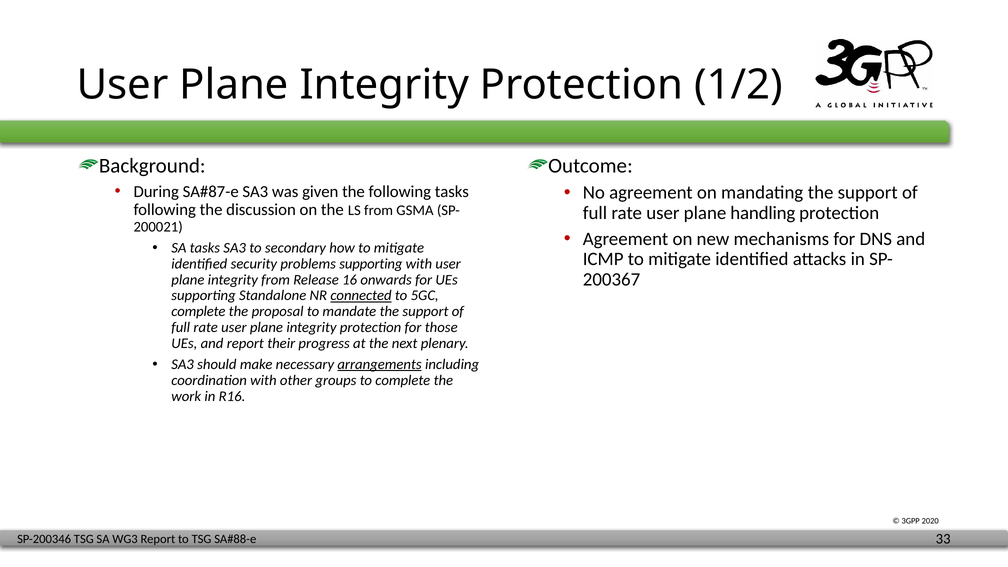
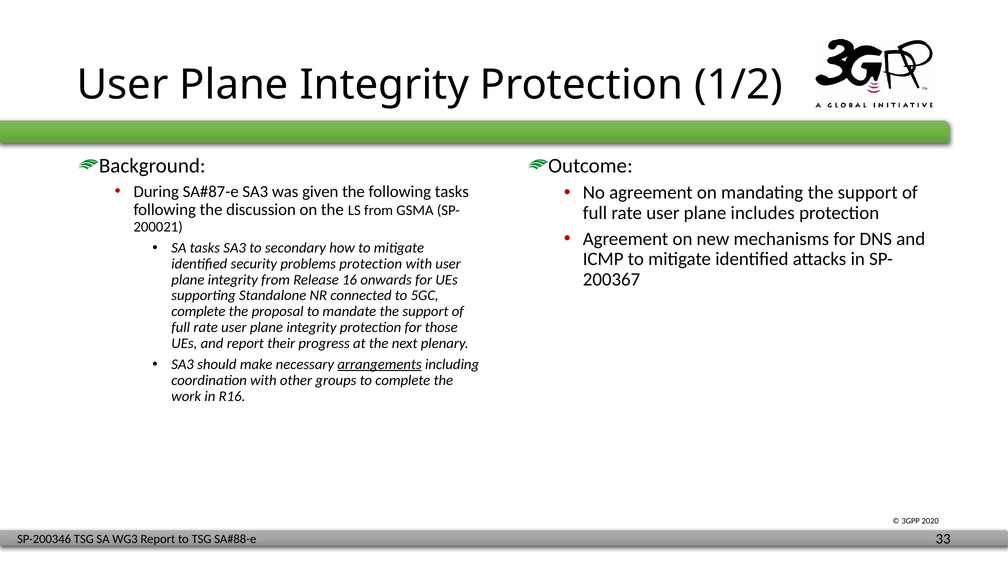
handling: handling -> includes (763, 213)
problems supporting: supporting -> protection (371, 264)
connected underline: present -> none (361, 296)
